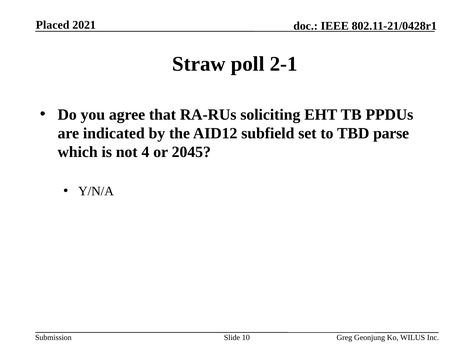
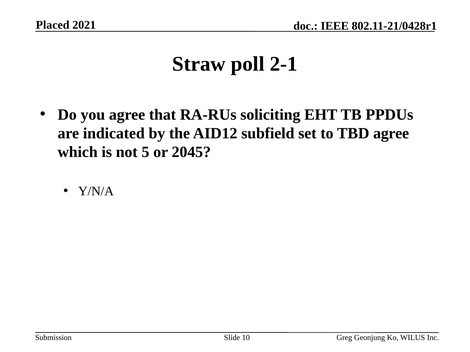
TBD parse: parse -> agree (391, 133)
4: 4 -> 5 (145, 152)
